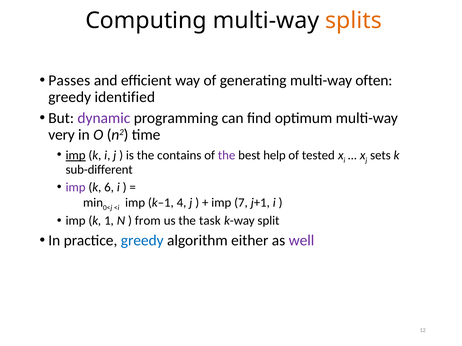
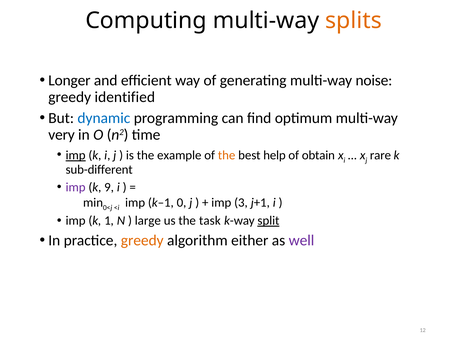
Passes: Passes -> Longer (69, 81)
often: often -> noise (374, 81)
dynamic colour: purple -> blue (104, 118)
contains: contains -> example (179, 156)
the colour: purple -> orange (227, 156)
tested: tested -> obtain (318, 156)
sets: sets -> rare (380, 156)
6: 6 -> 9 (109, 187)
4: 4 -> 0 (182, 203)
7: 7 -> 3 (241, 203)
from: from -> large (148, 221)
split underline: none -> present (268, 221)
greedy colour: blue -> orange (142, 241)
